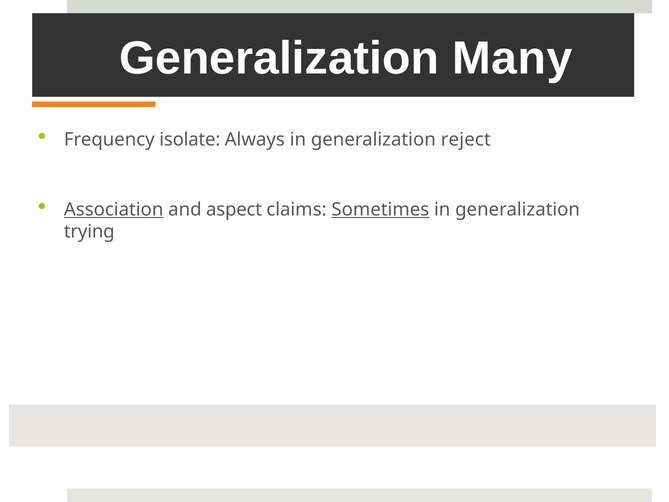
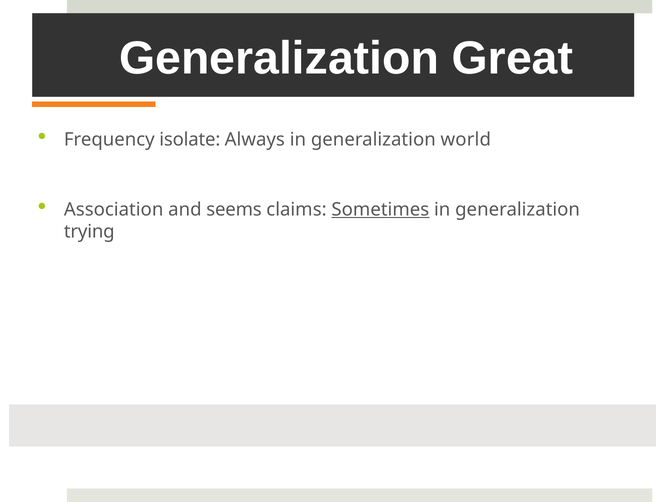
Many: Many -> Great (513, 58)
reject: reject -> world (466, 140)
Association underline: present -> none (114, 209)
aspect: aspect -> seems (234, 209)
